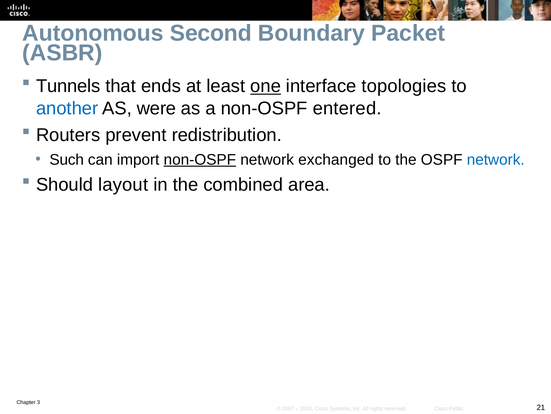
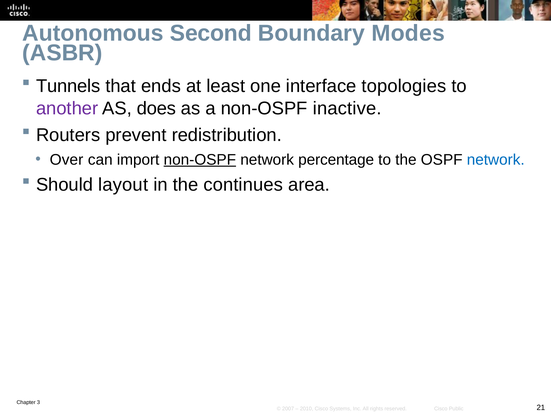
Packet: Packet -> Modes (408, 33)
one underline: present -> none (266, 86)
another colour: blue -> purple (67, 108)
were: were -> does (157, 108)
entered: entered -> inactive (347, 108)
Such: Such -> Over (67, 159)
exchanged: exchanged -> percentage (336, 159)
combined: combined -> continues (243, 184)
